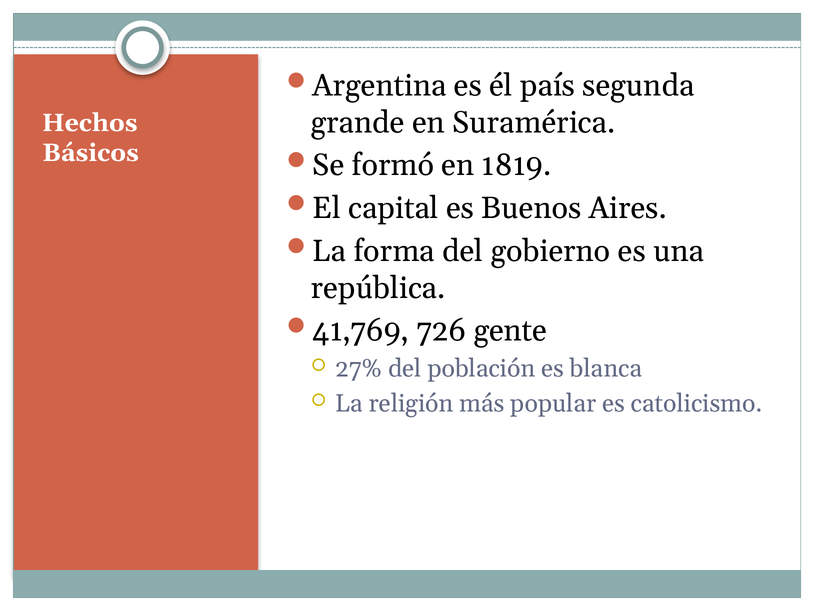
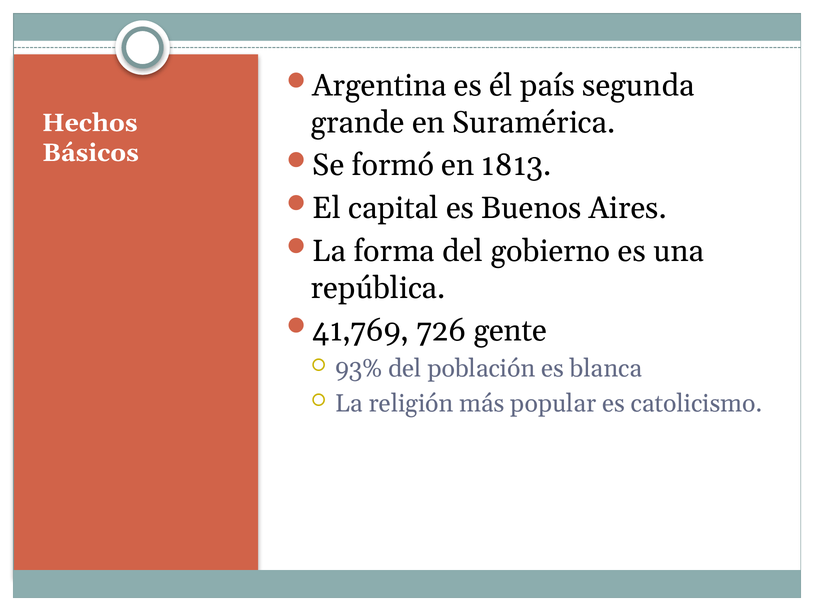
1819: 1819 -> 1813 (516, 165)
27%: 27% -> 93% (359, 368)
